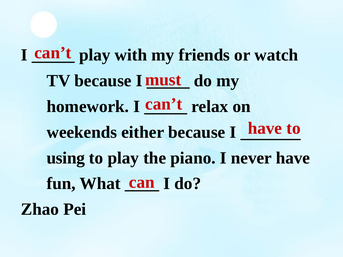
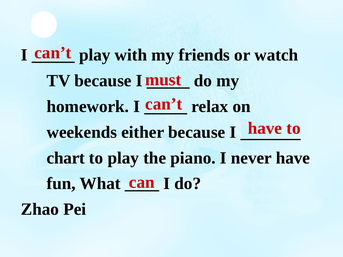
using: using -> chart (66, 158)
